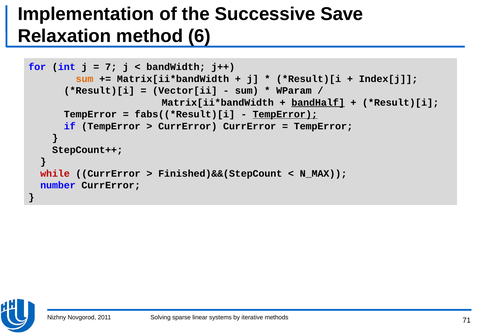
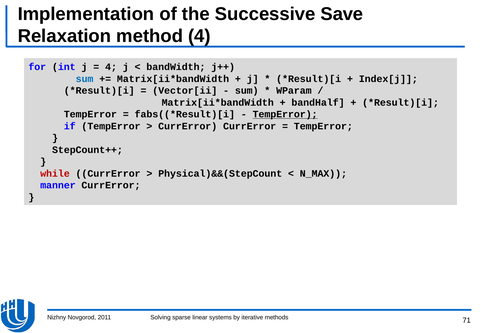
method 6: 6 -> 4 (199, 36)
7: 7 -> 4 (111, 67)
sum colour: orange -> blue (85, 79)
bandHalf underline: present -> none (318, 102)
Finished)&&(StepCount: Finished)&&(StepCount -> Physical)&&(StepCount (220, 173)
number: number -> manner (58, 185)
